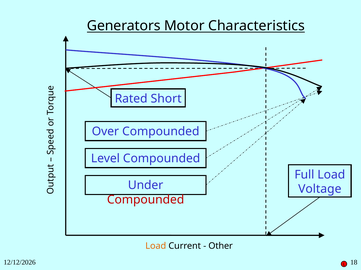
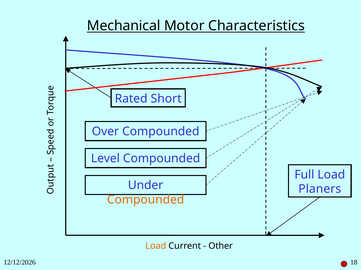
Generators: Generators -> Mechanical (124, 26)
Voltage: Voltage -> Planers (320, 189)
Compounded colour: red -> orange (146, 200)
